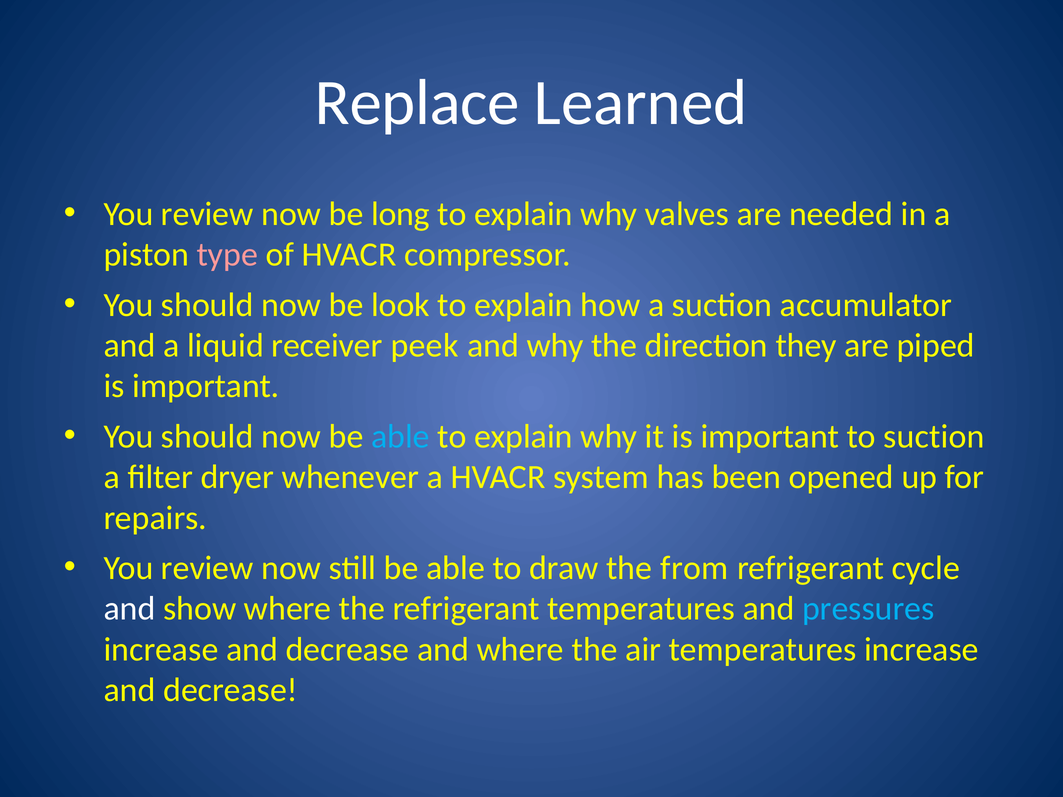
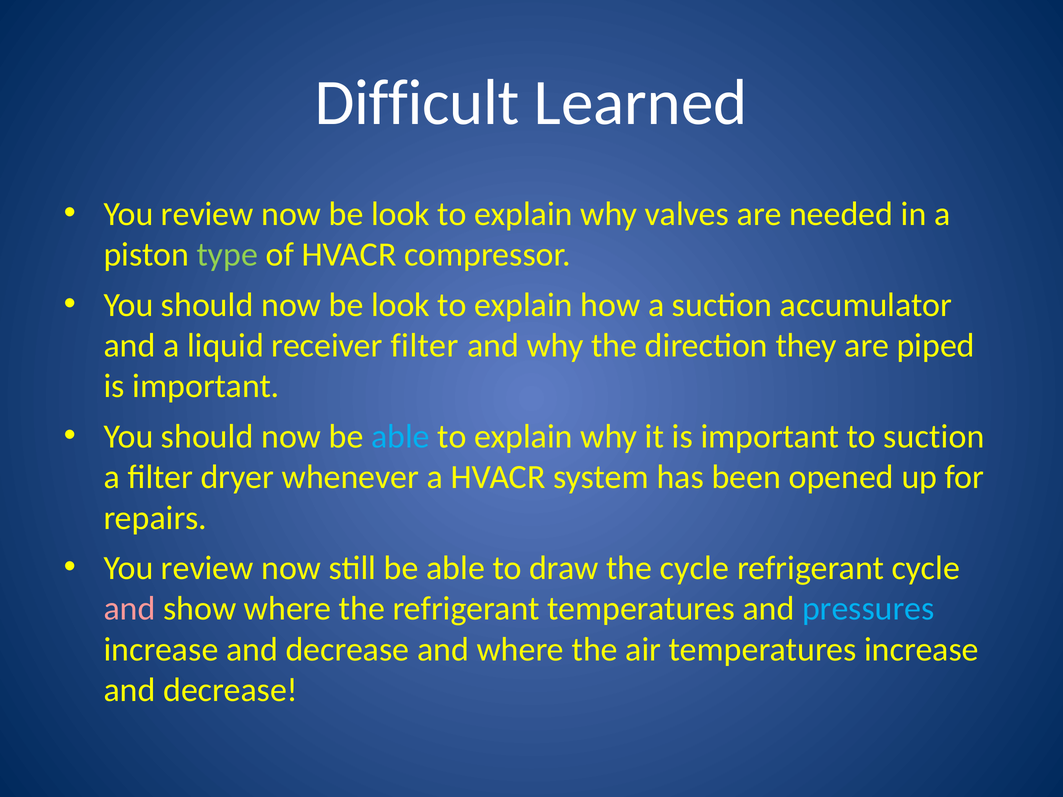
Replace: Replace -> Difficult (417, 103)
long: long -> look (400, 214)
type colour: pink -> light green (227, 255)
receiver peek: peek -> filter (425, 346)
the from: from -> cycle (695, 568)
and colour: white -> pink (130, 609)
